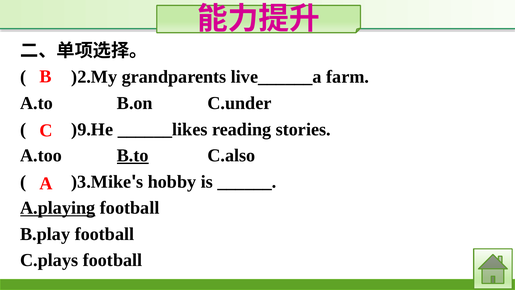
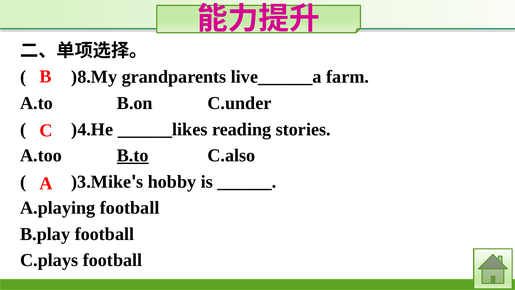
)2.My: )2.My -> )8.My (94, 77)
)9.He: )9.He -> )4.He (92, 129)
A.playing underline: present -> none (58, 208)
